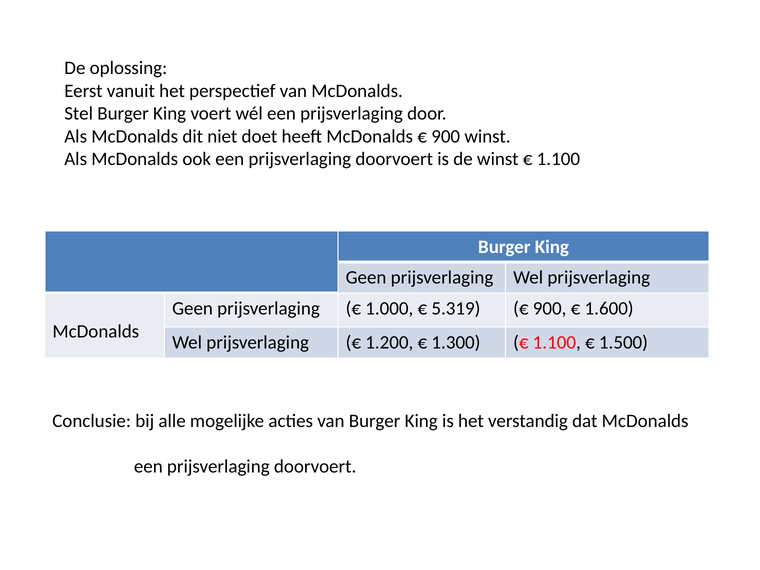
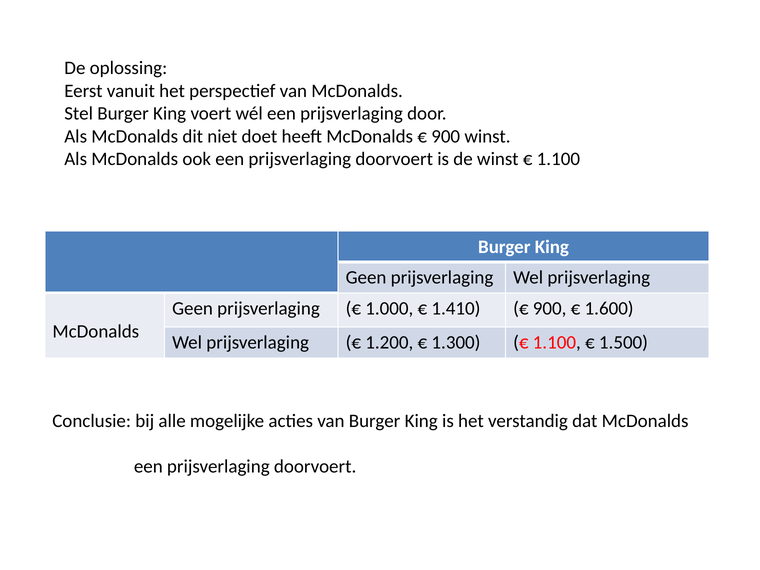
5.319: 5.319 -> 1.410 (456, 308)
